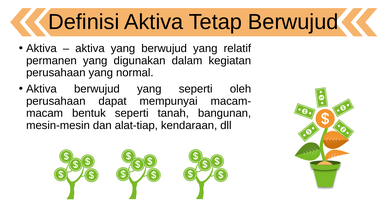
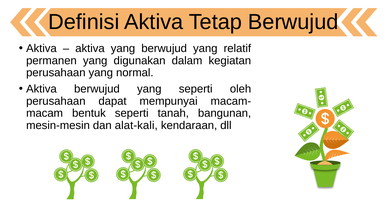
alat-tiap: alat-tiap -> alat-kali (136, 125)
